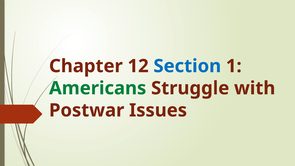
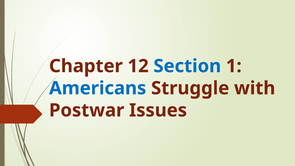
Americans colour: green -> blue (98, 88)
